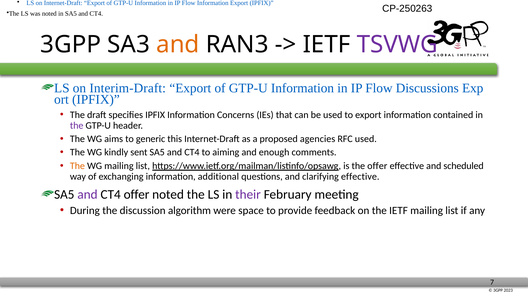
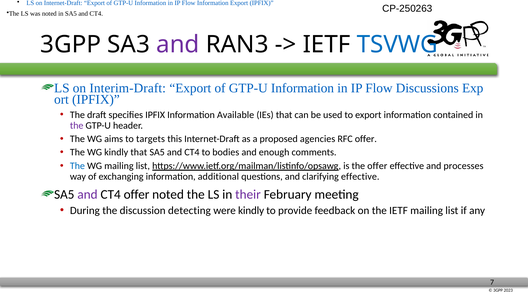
and colour: orange -> purple (178, 44)
TSVWG colour: purple -> blue (397, 44)
Concerns: Concerns -> Available (236, 115)
generic: generic -> targets (151, 139)
RFC used: used -> offer (366, 139)
kindly sent: sent -> that (139, 152)
aiming: aiming -> bodies (226, 152)
The colour: orange -> blue (77, 166)
scheduled: scheduled -> processes (463, 166)
algorithm: algorithm -> detecting (189, 210)
were space: space -> kindly (251, 210)
